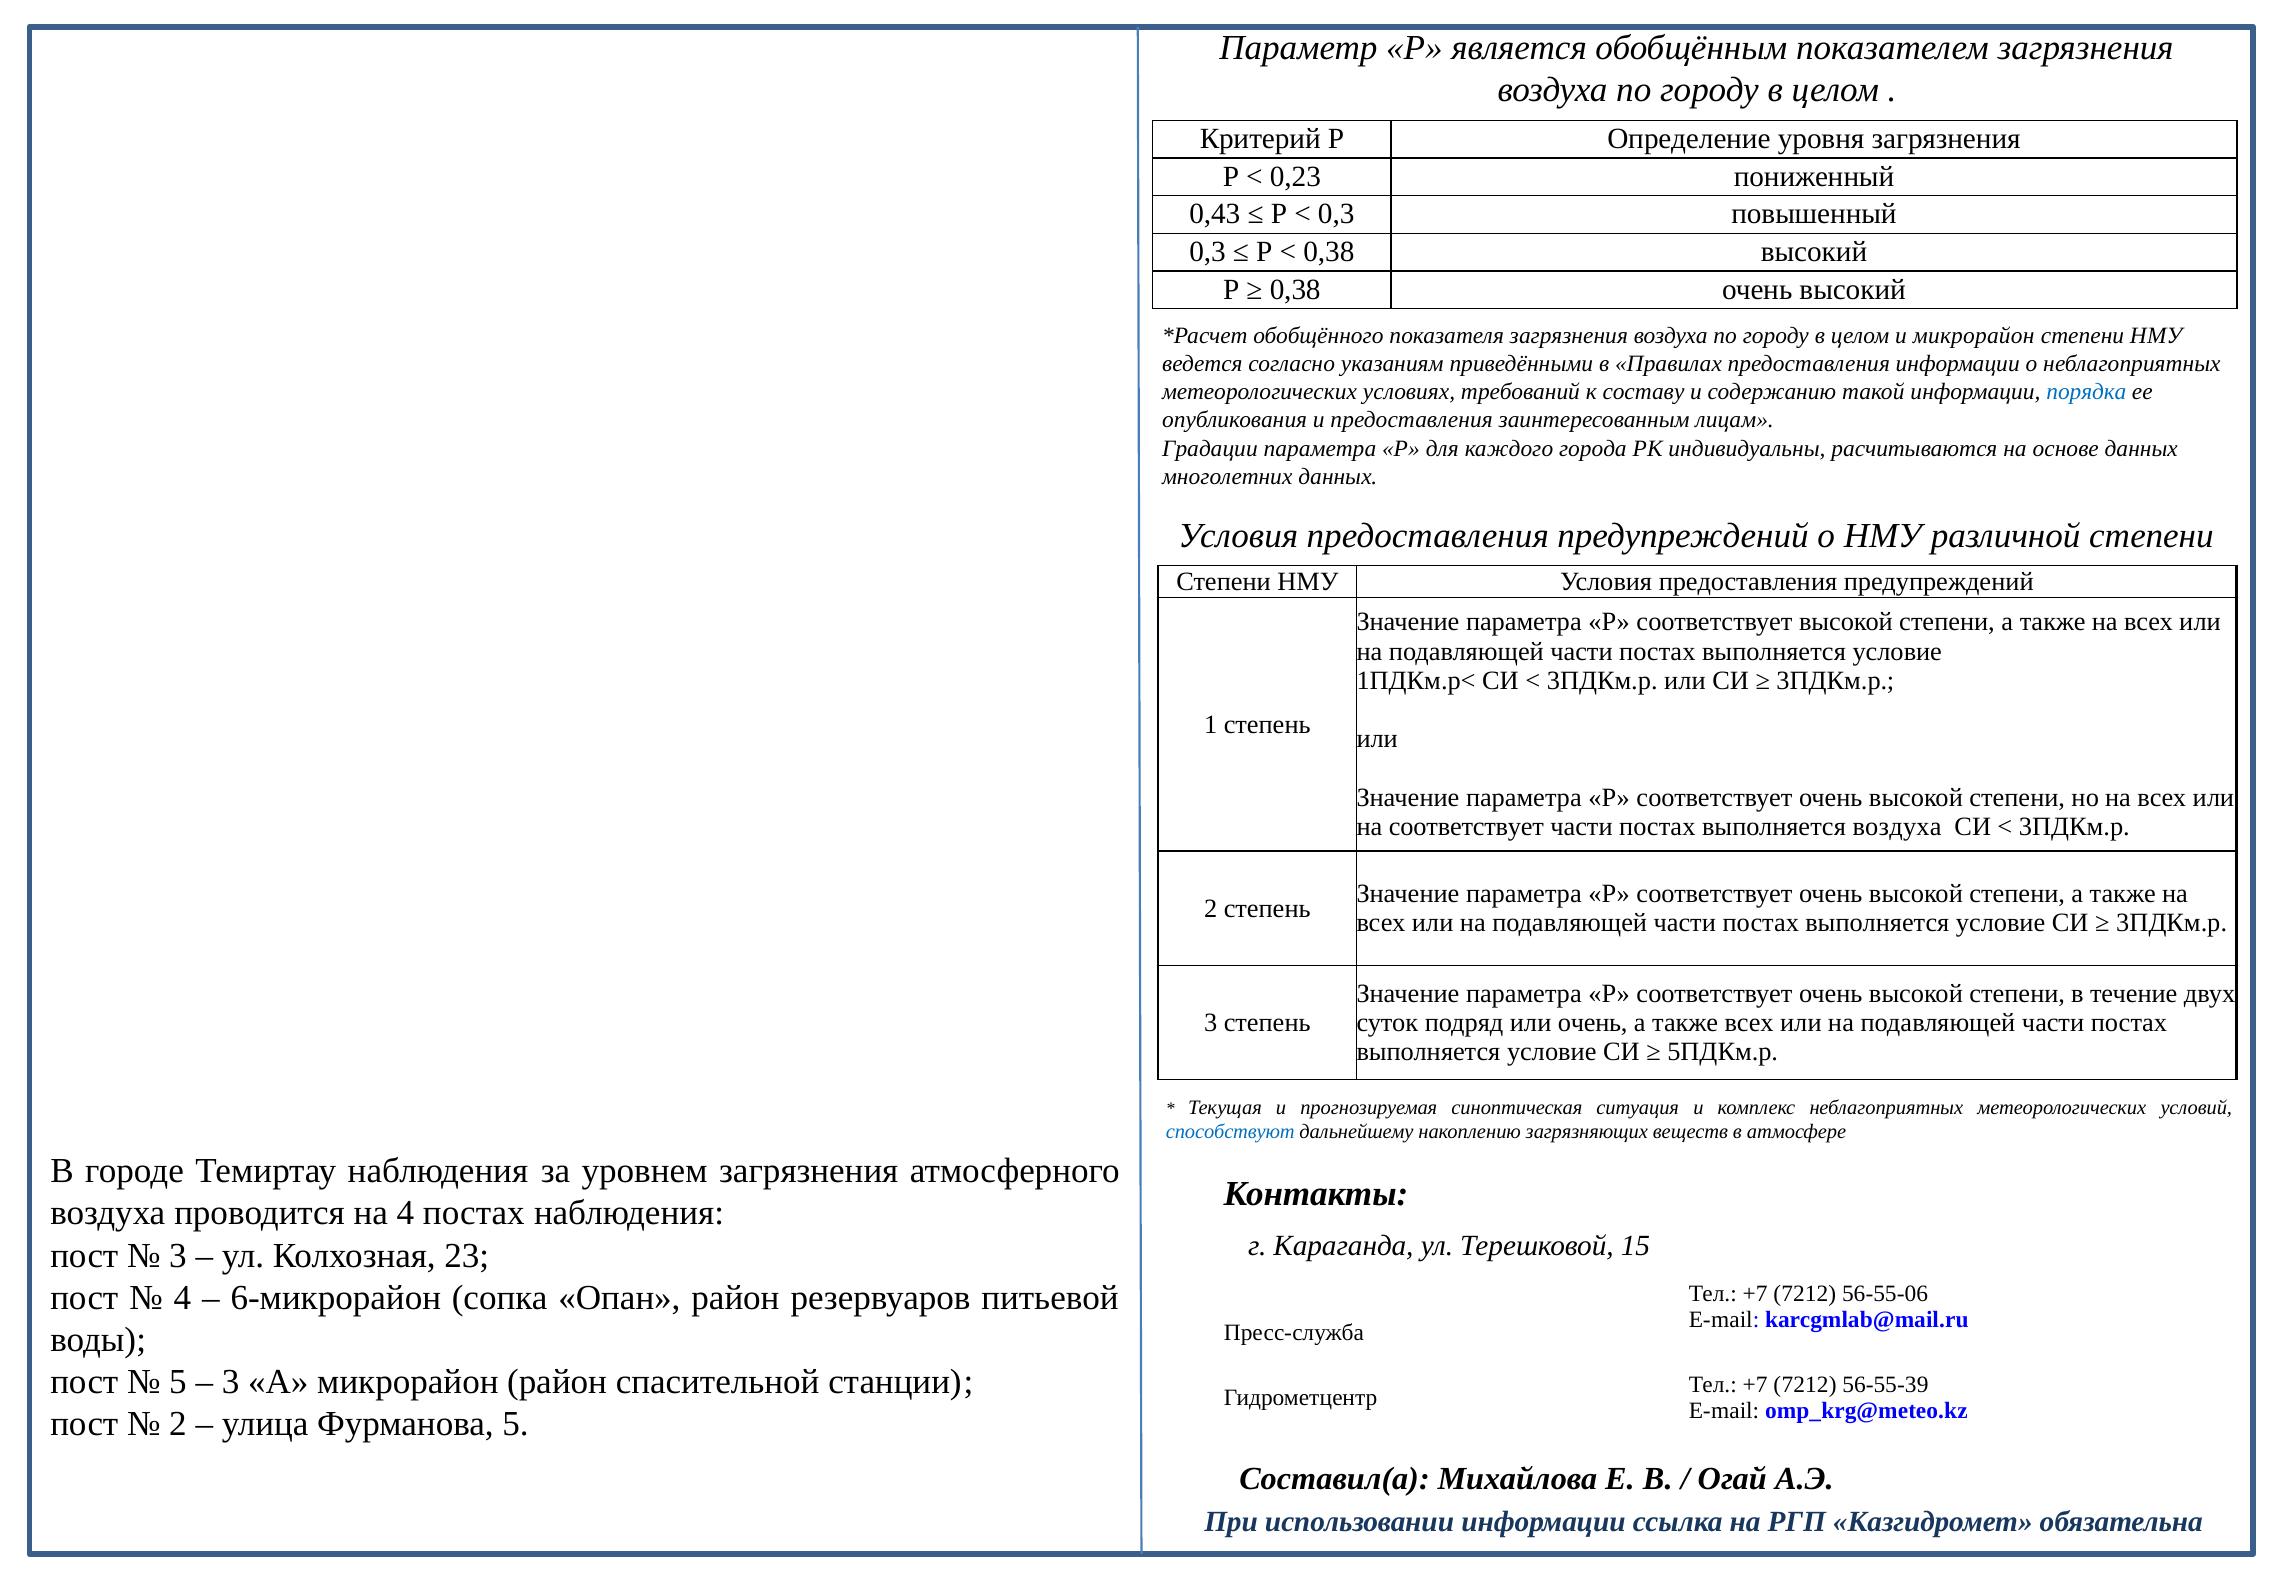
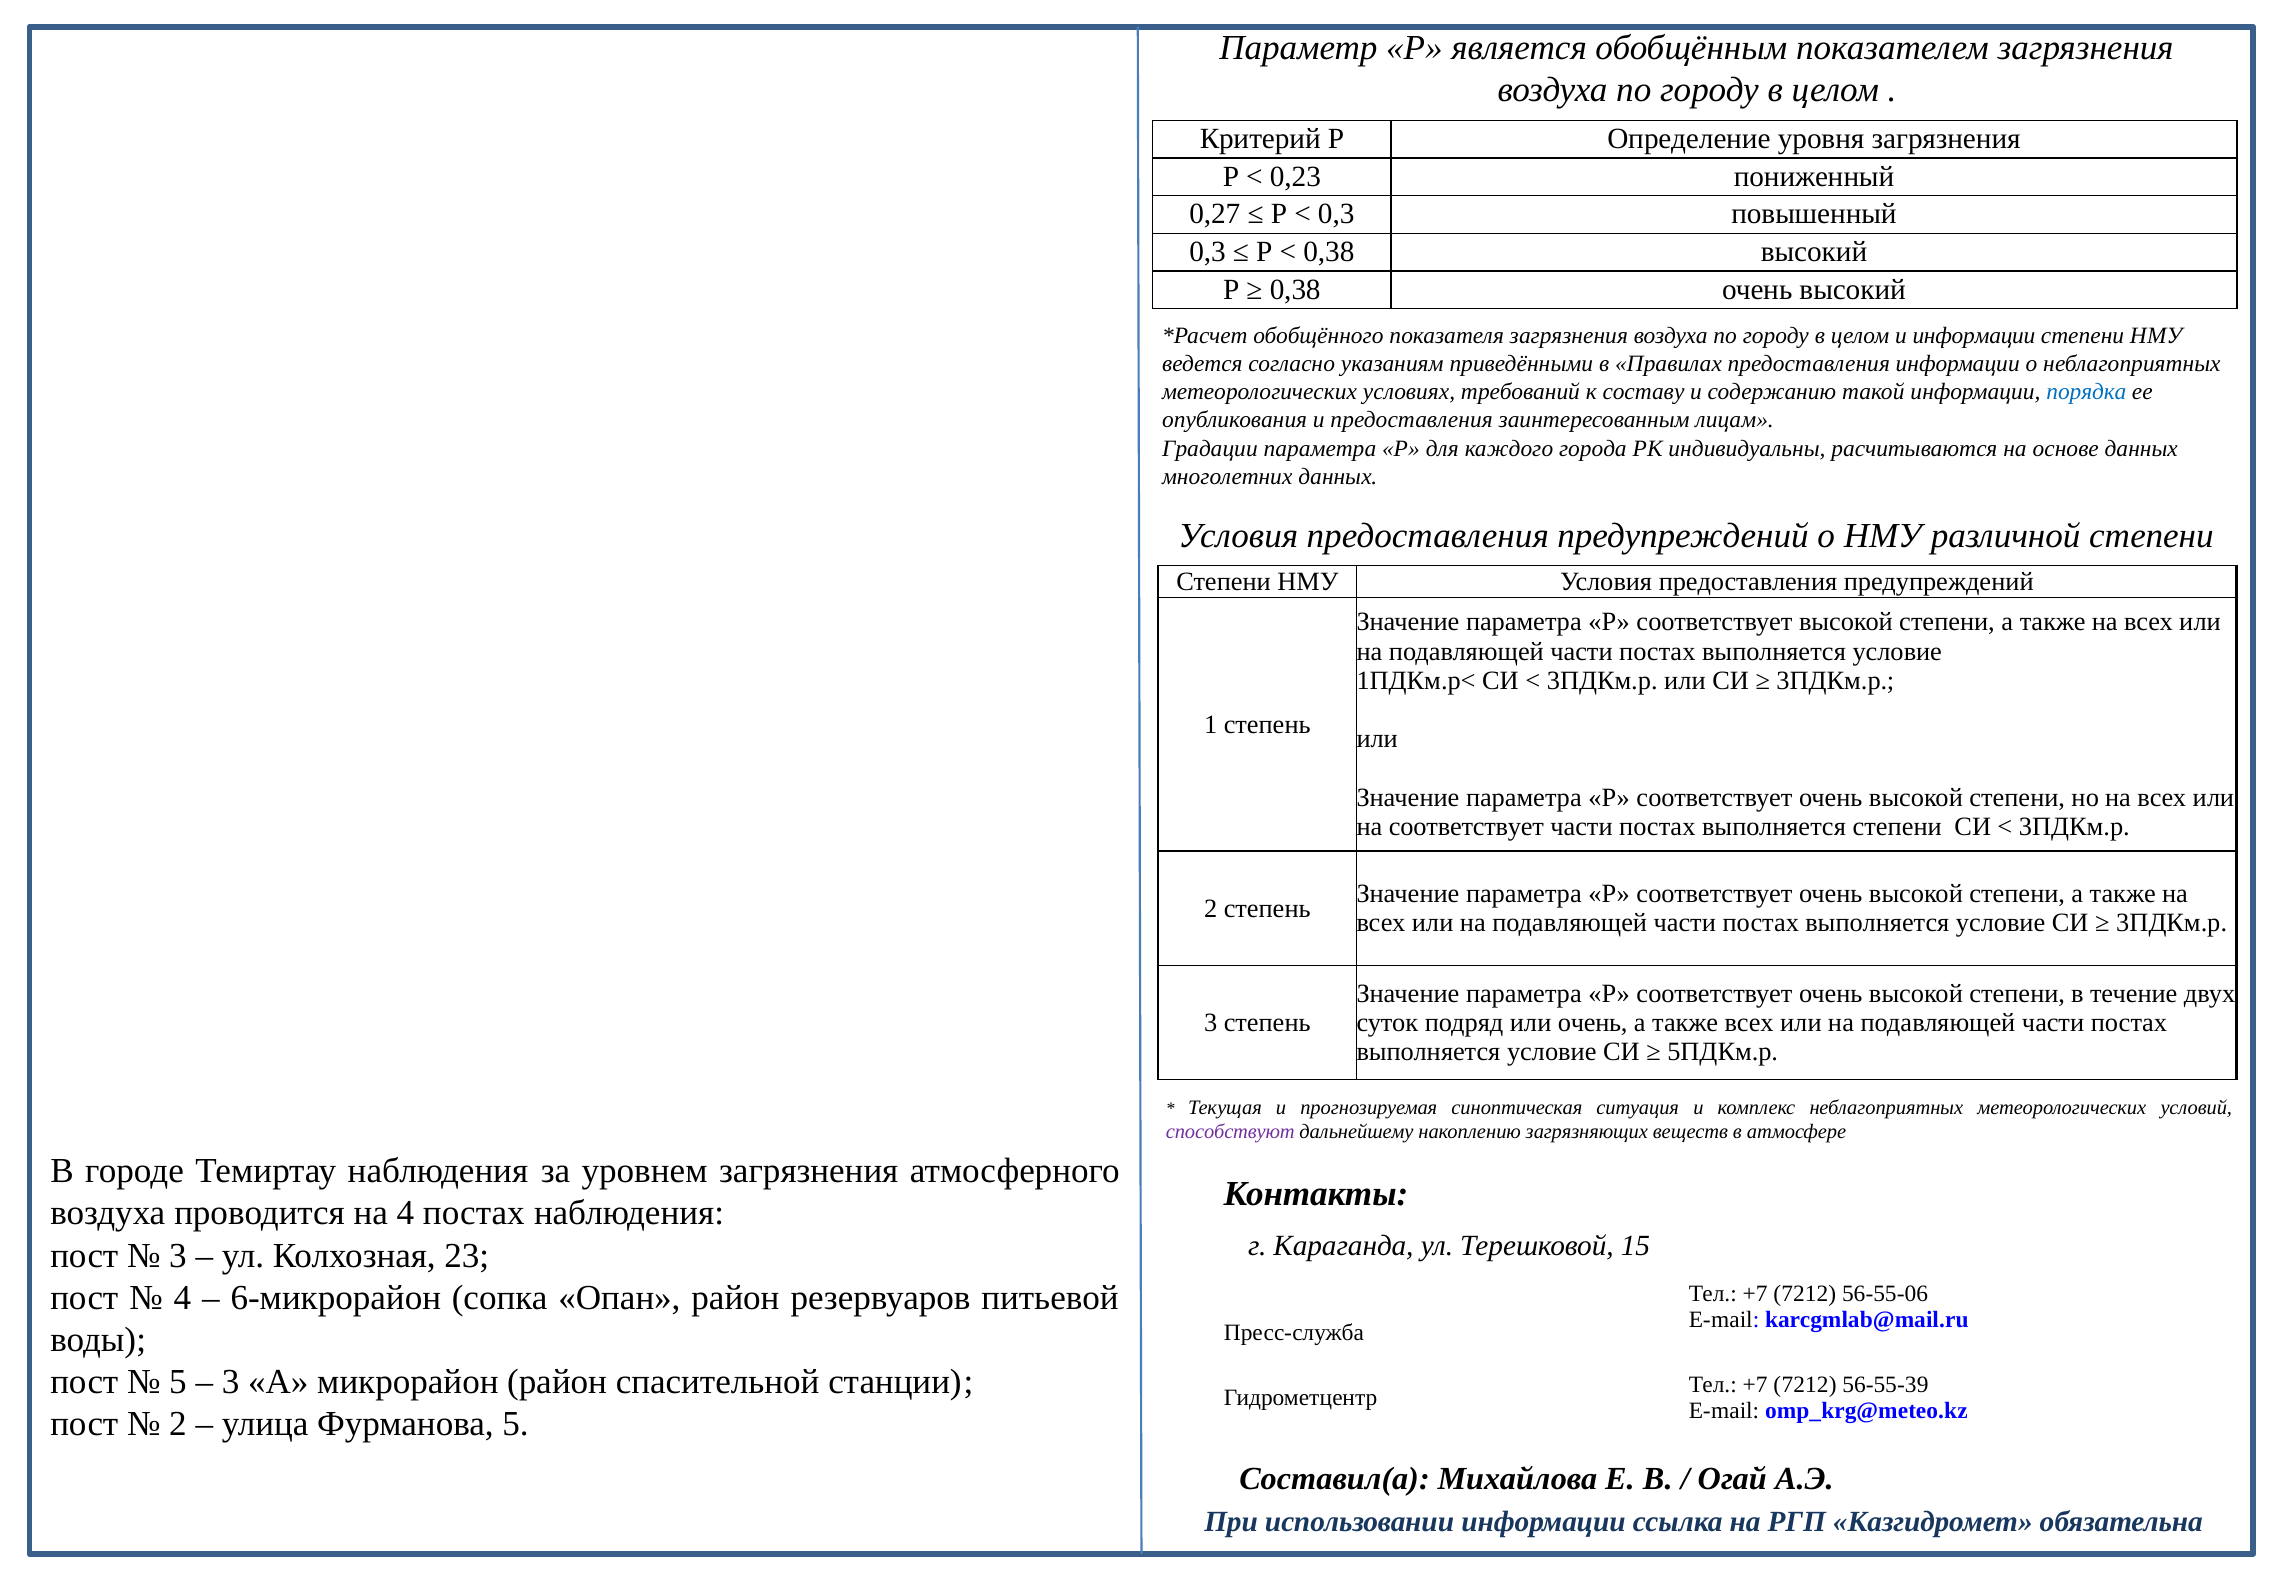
0,43: 0,43 -> 0,27 (1215, 214)
и микрорайон: микрорайон -> информации (1974, 336)
выполняется воздуха: воздуха -> степени (1897, 826)
способствуют colour: blue -> purple (1230, 1132)
